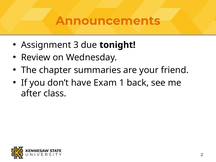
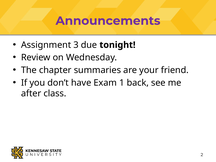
Announcements colour: orange -> purple (108, 21)
